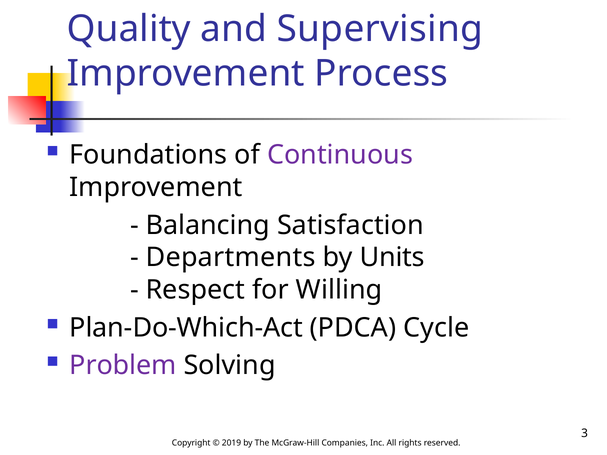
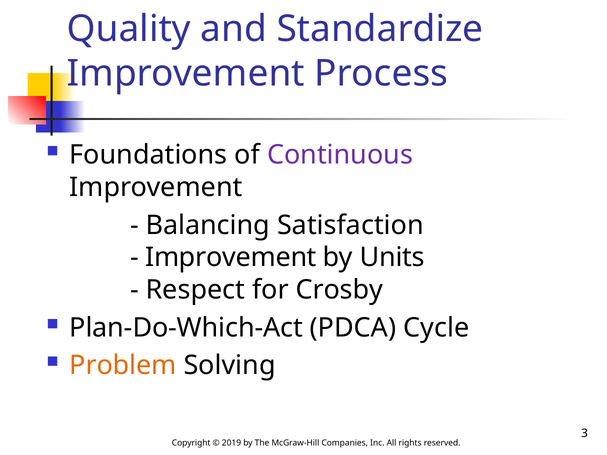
Supervising: Supervising -> Standardize (380, 29)
Departments: Departments -> Improvement (231, 258)
Willing: Willing -> Crosby (339, 290)
Problem colour: purple -> orange (123, 366)
